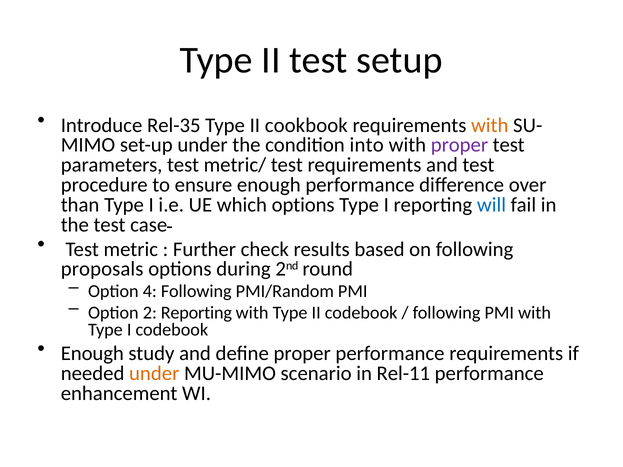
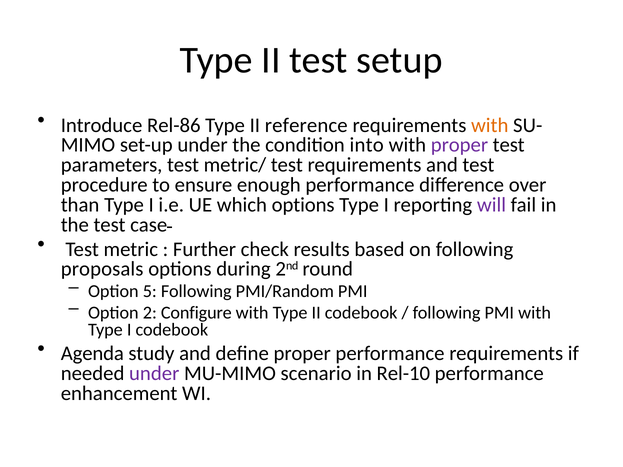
Rel-35: Rel-35 -> Rel-86 (174, 125)
cookbook: cookbook -> reference (306, 125)
will colour: blue -> purple (491, 205)
4: 4 -> 5 (150, 291)
2 Reporting: Reporting -> Configure (196, 313)
Enough: Enough -> Agenda (92, 354)
under colour: orange -> purple (154, 374)
Rel-11: Rel-11 -> Rel-10 (403, 374)
